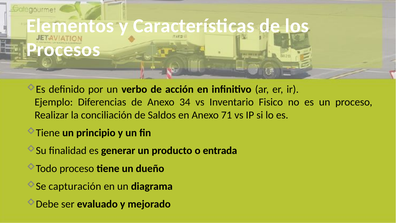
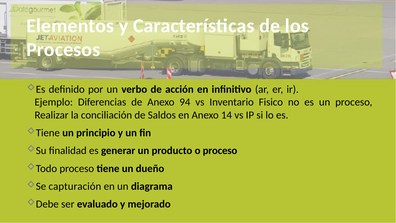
34: 34 -> 94 (185, 102)
71: 71 -> 14 (227, 115)
o entrada: entrada -> proceso (220, 151)
